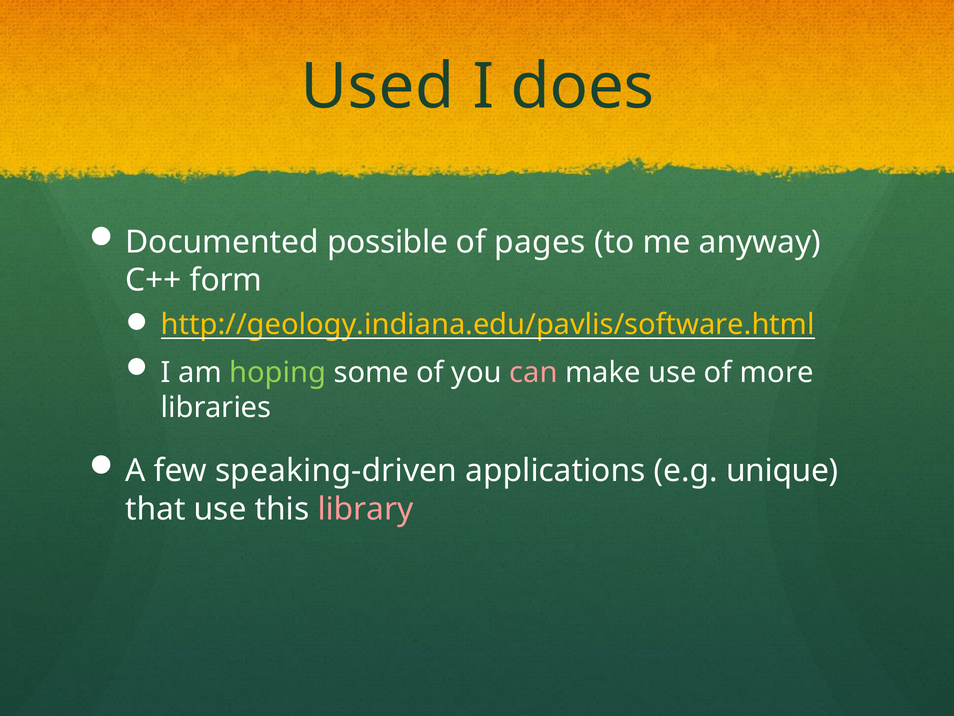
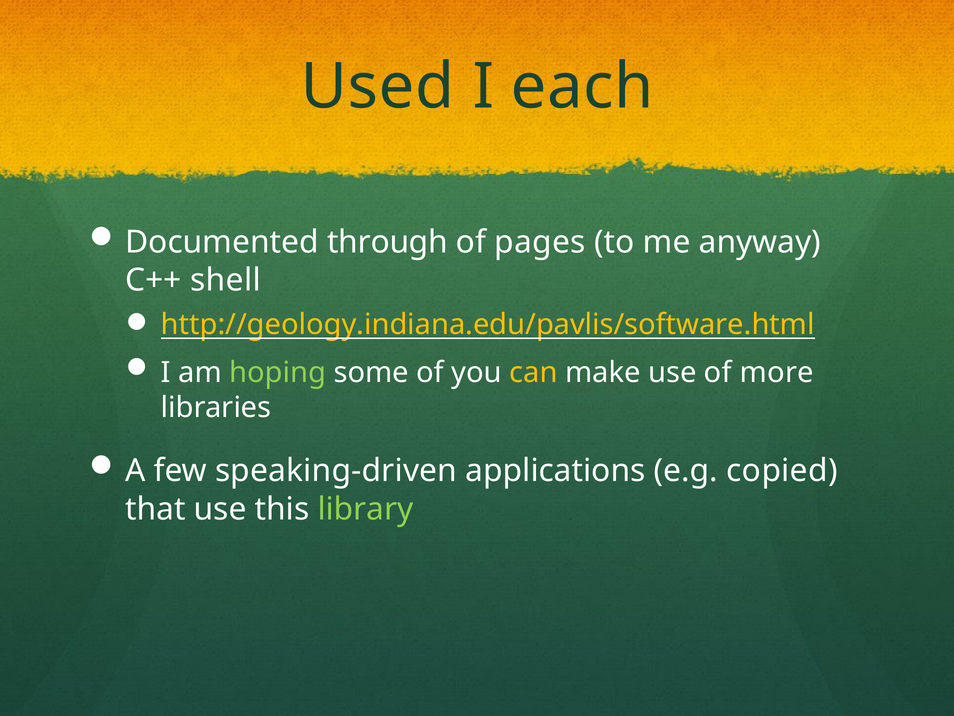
does: does -> each (582, 87)
possible: possible -> through (387, 242)
form: form -> shell (226, 280)
can colour: pink -> yellow (533, 372)
unique: unique -> copied (782, 471)
library colour: pink -> light green (365, 509)
